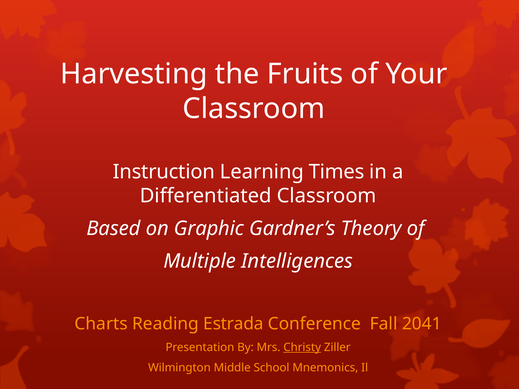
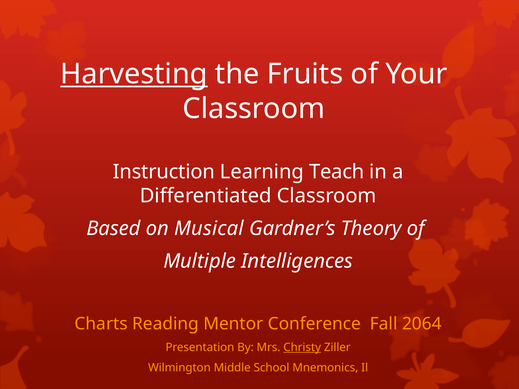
Harvesting underline: none -> present (134, 74)
Times: Times -> Teach (337, 172)
Graphic: Graphic -> Musical (209, 229)
Estrada: Estrada -> Mentor (233, 324)
2041: 2041 -> 2064 (422, 324)
